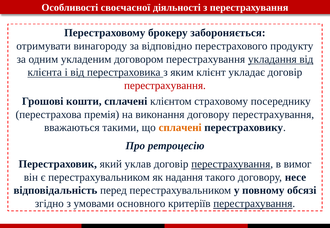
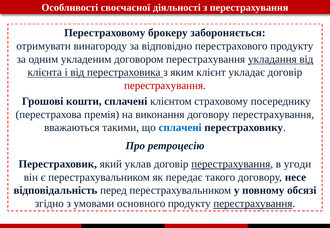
сплачені colour: orange -> blue (180, 128)
вимог: вимог -> угоди (298, 164)
надання: надання -> передає (184, 178)
основного критеріїв: критеріїв -> продукту (189, 204)
